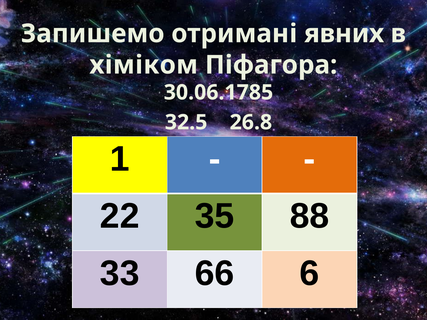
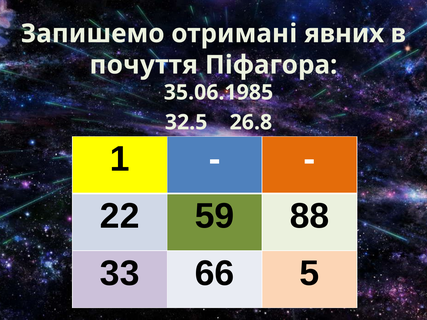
хіміком: хіміком -> почуття (144, 65)
30.06.1785: 30.06.1785 -> 35.06.1985 (218, 92)
35: 35 -> 59 (215, 216)
6: 6 -> 5 (309, 274)
